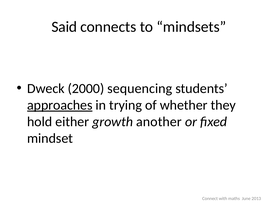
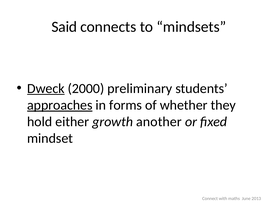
Dweck underline: none -> present (46, 89)
sequencing: sequencing -> preliminary (140, 89)
trying: trying -> forms (126, 105)
